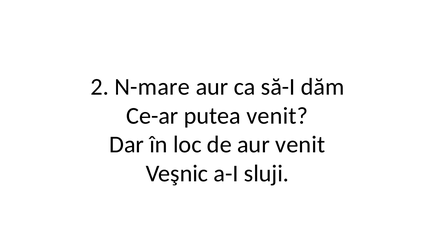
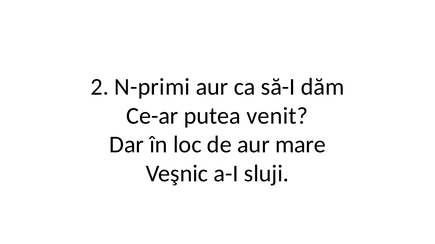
N-mare: N-mare -> N-primi (152, 87)
aur venit: venit -> mare (300, 145)
